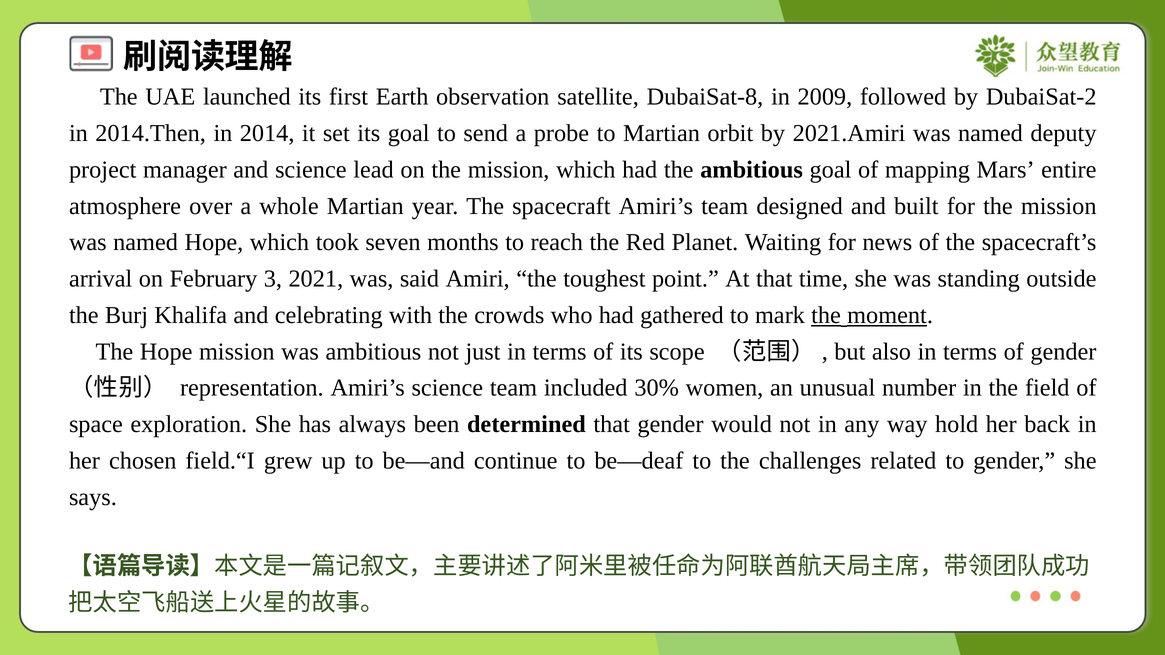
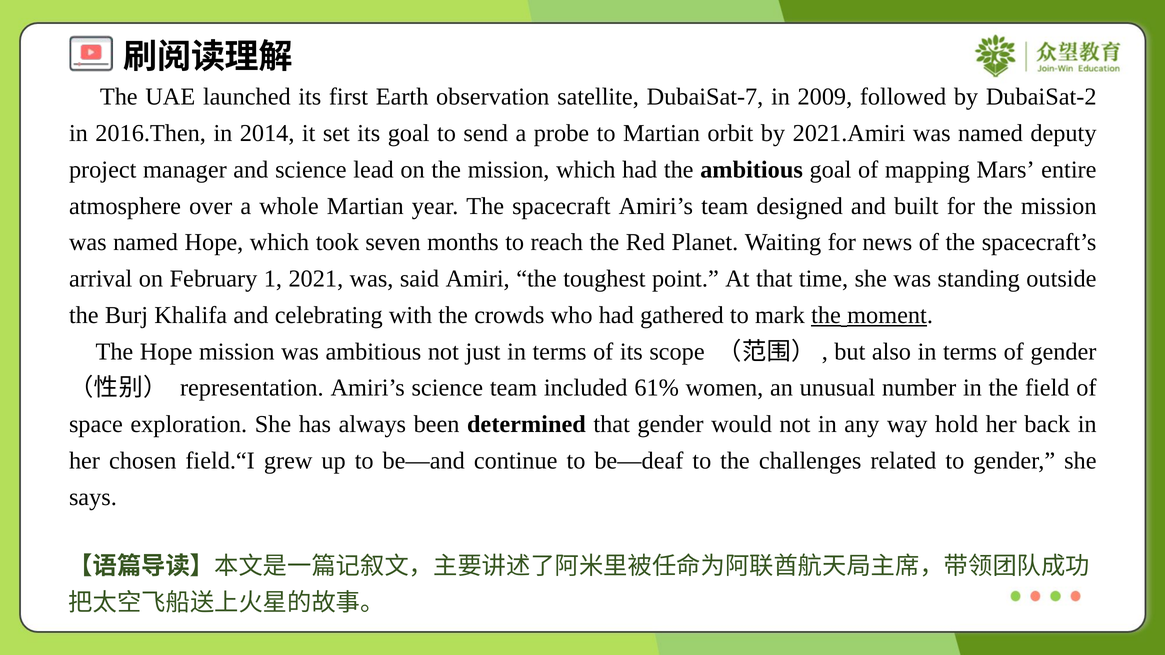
DubaiSat-8: DubaiSat-8 -> DubaiSat-7 (705, 97)
2014.Then: 2014.Then -> 2016.Then (151, 133)
3: 3 -> 1 (273, 279)
30%: 30% -> 61% (657, 388)
